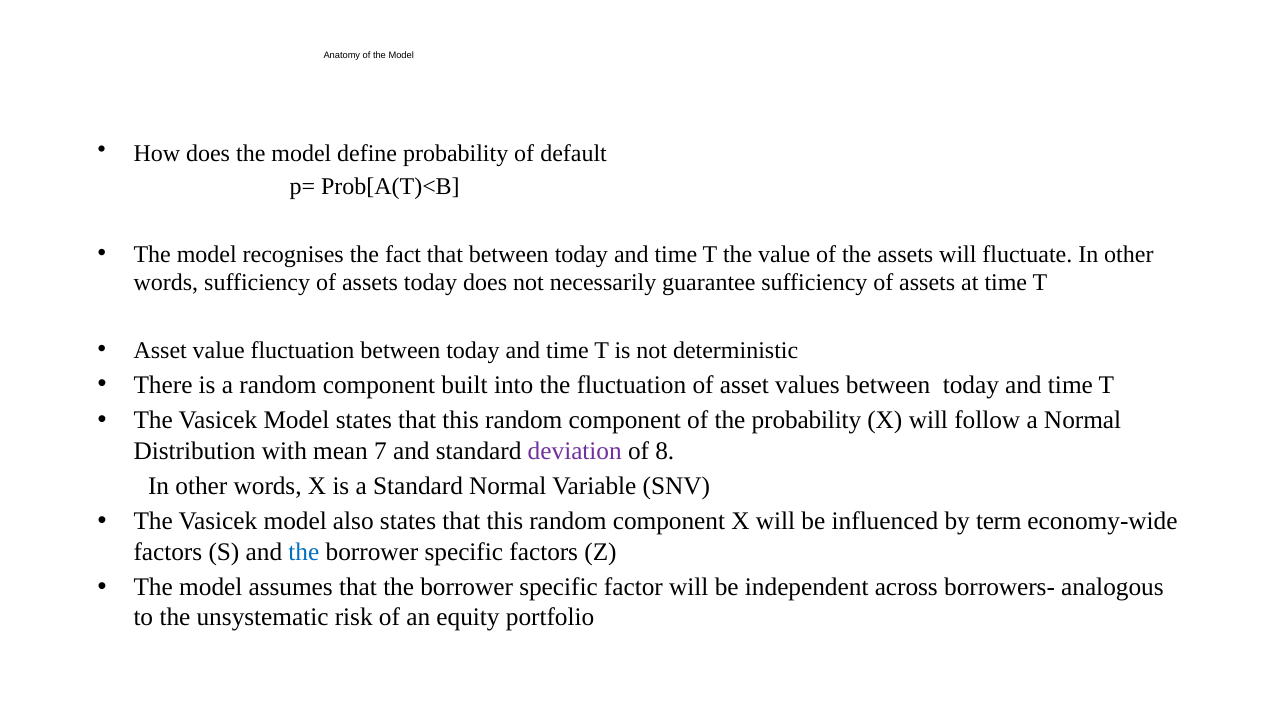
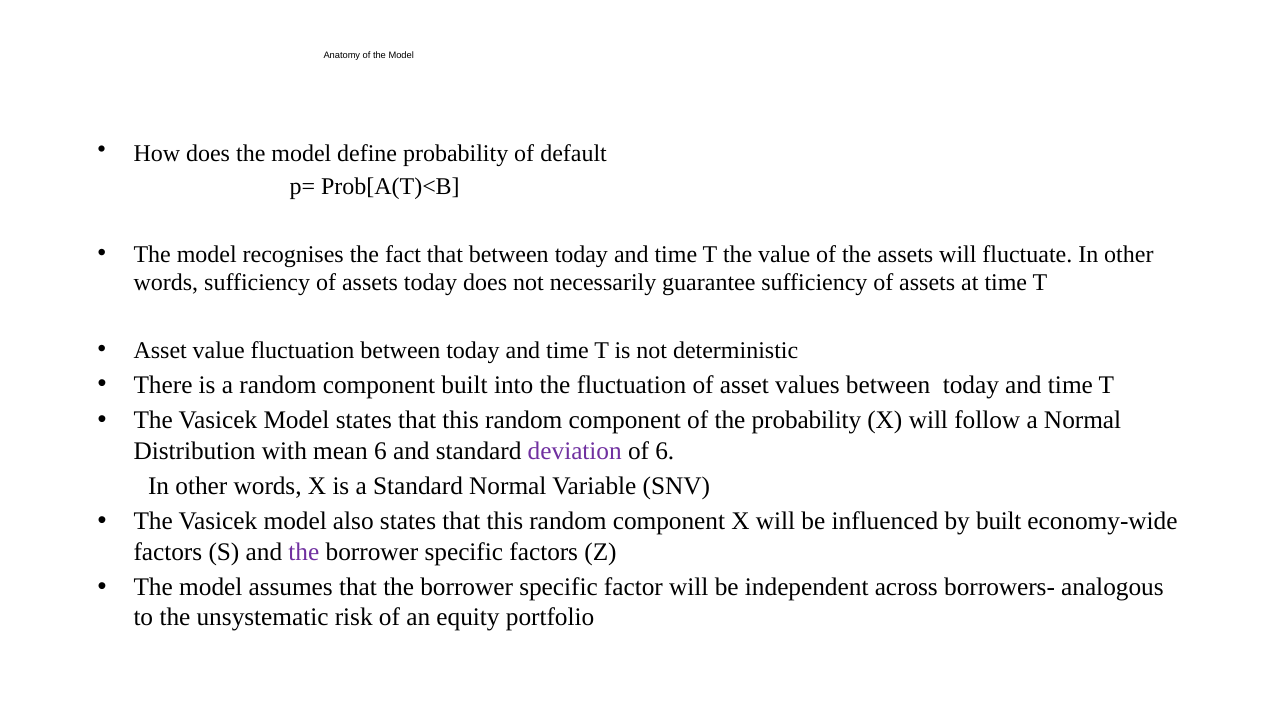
mean 7: 7 -> 6 (380, 451)
of 8: 8 -> 6 (665, 451)
by term: term -> built (999, 521)
the colour: blue -> purple (304, 552)
